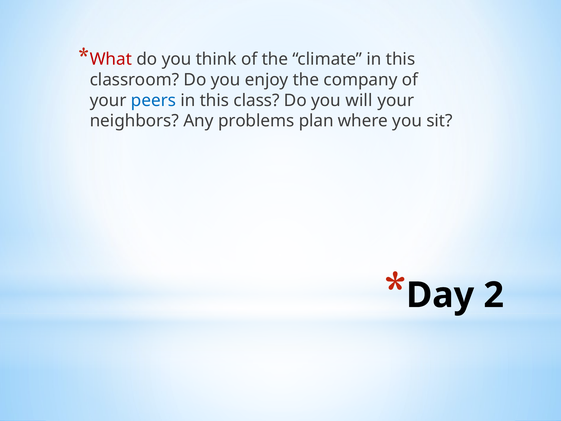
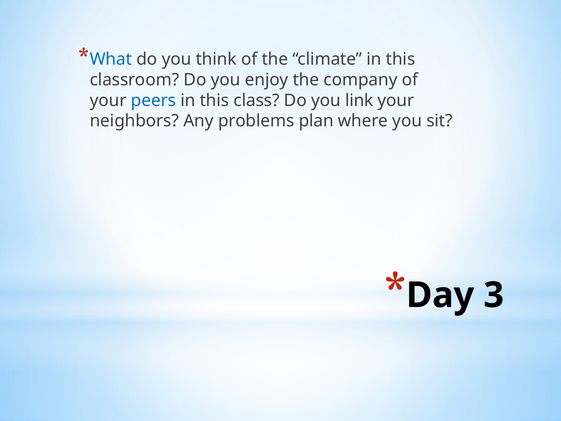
What colour: red -> blue (111, 59)
will: will -> link (359, 100)
2: 2 -> 3 (494, 295)
